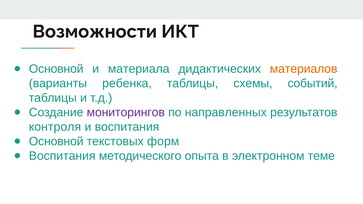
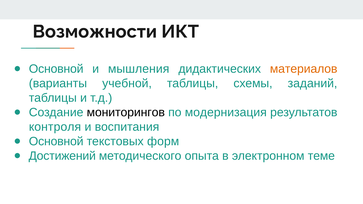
материала: материала -> мышления (139, 69)
ребенка: ребенка -> учебной (127, 83)
событий: событий -> заданий (312, 83)
мониторингов colour: purple -> black (126, 113)
направленных: направленных -> модернизация (226, 113)
Воспитания: Воспитания -> Достижений (62, 156)
